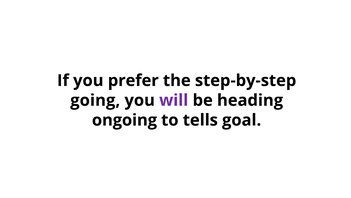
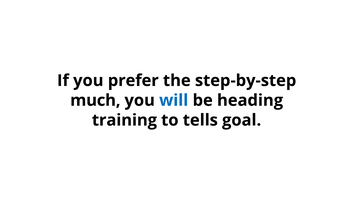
going: going -> much (95, 100)
will colour: purple -> blue (174, 100)
ongoing: ongoing -> training (124, 120)
